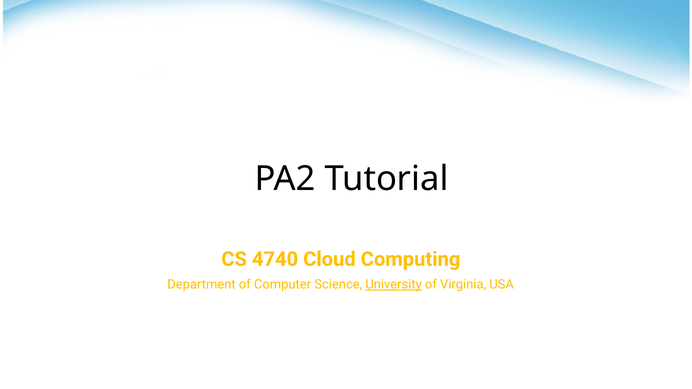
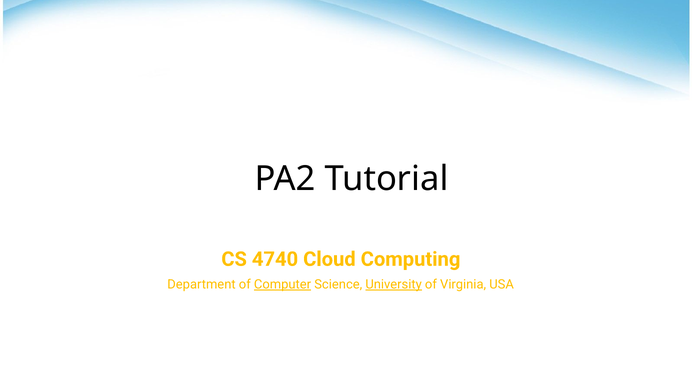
Computer underline: none -> present (283, 285)
